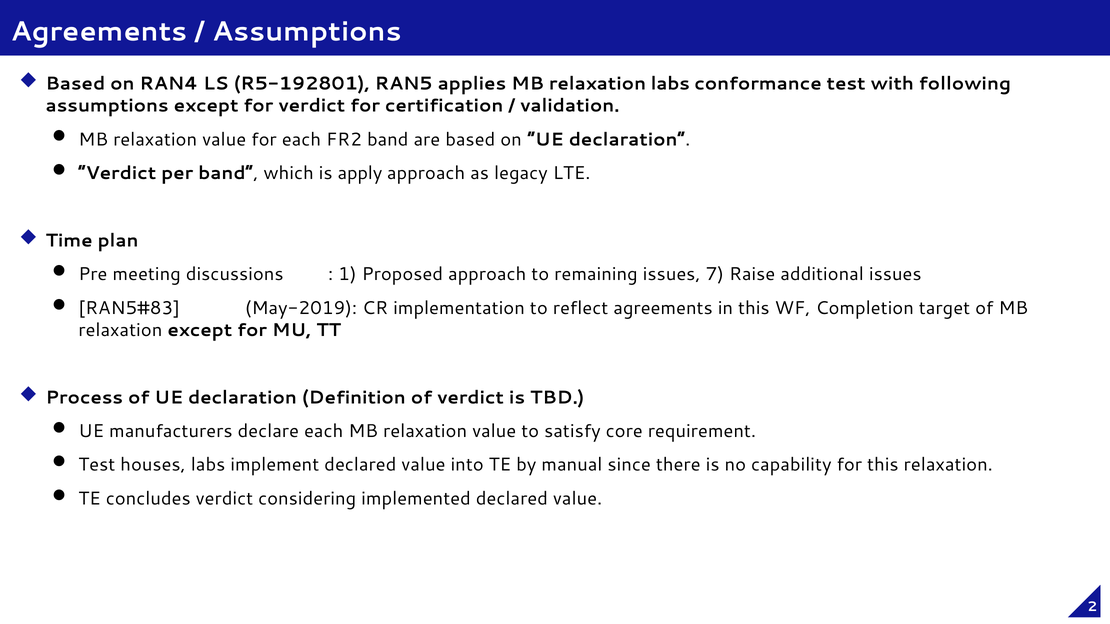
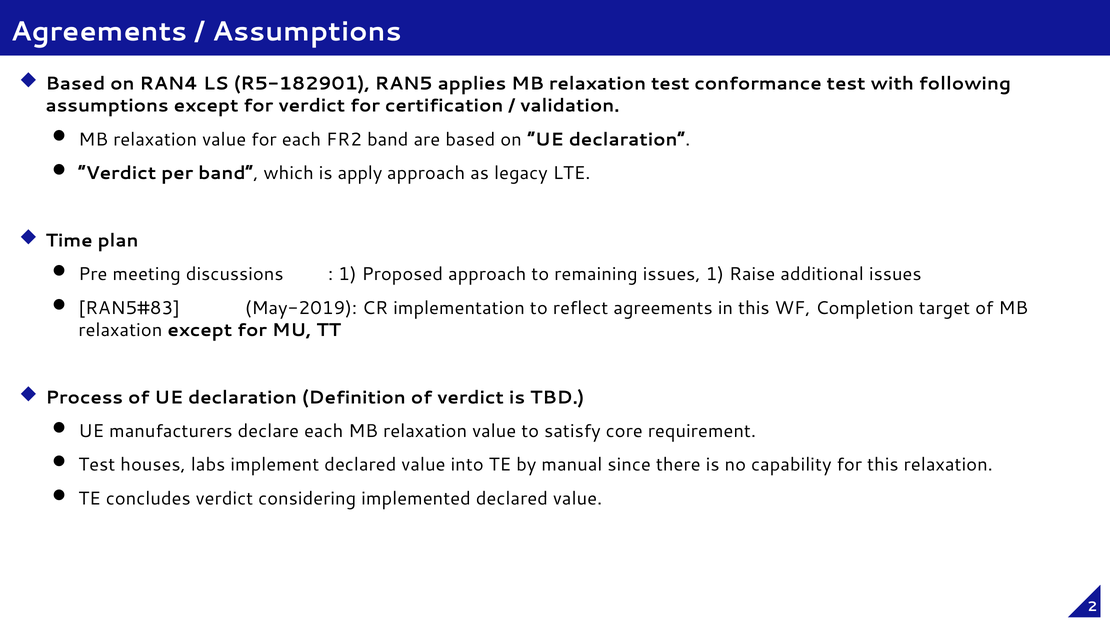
R5-192801: R5-192801 -> R5-182901 (302, 84)
relaxation labs: labs -> test (670, 84)
issues 7: 7 -> 1 (715, 274)
